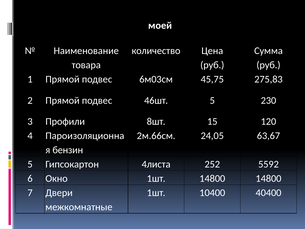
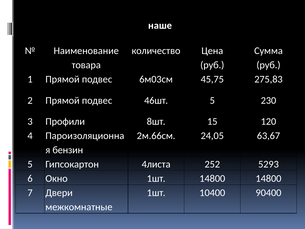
моей: моей -> наше (160, 25)
5592: 5592 -> 5293 (268, 164)
40400: 40400 -> 90400 (268, 193)
